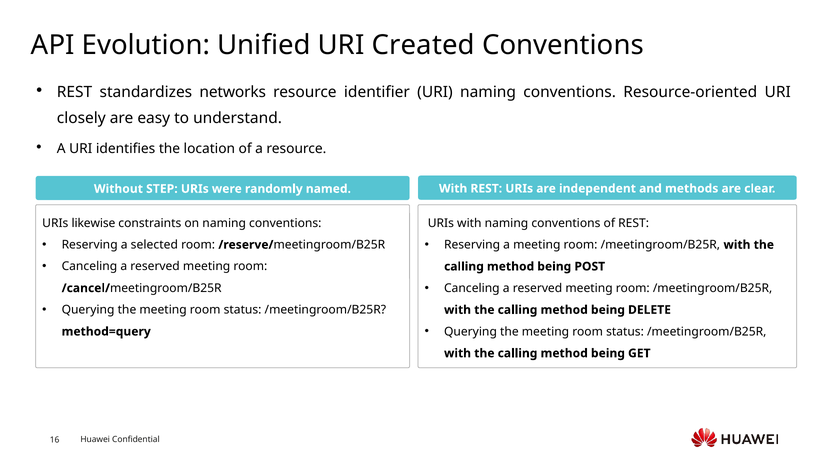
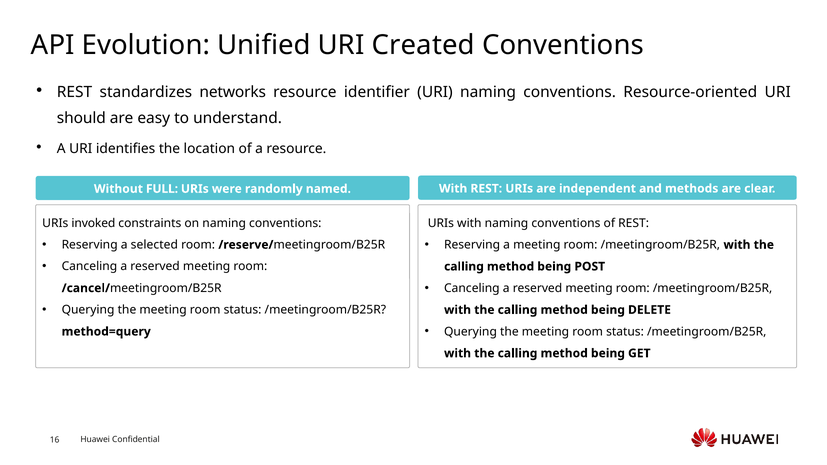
closely: closely -> should (81, 118)
STEP: STEP -> FULL (162, 189)
likewise: likewise -> invoked (93, 223)
